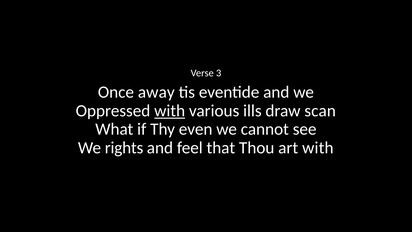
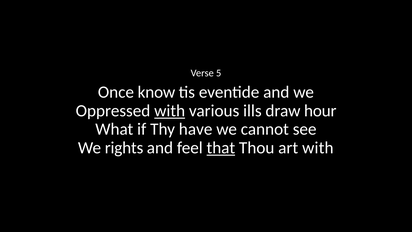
3: 3 -> 5 (219, 73)
away: away -> know (156, 92)
scan: scan -> hour (320, 111)
even: even -> have (196, 129)
that underline: none -> present (221, 148)
